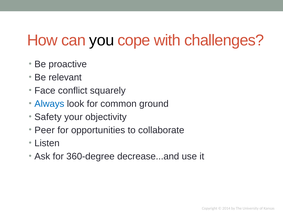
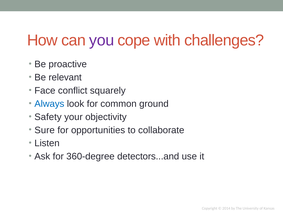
you colour: black -> purple (102, 40)
Peer: Peer -> Sure (45, 130)
decrease...and: decrease...and -> detectors...and (148, 157)
